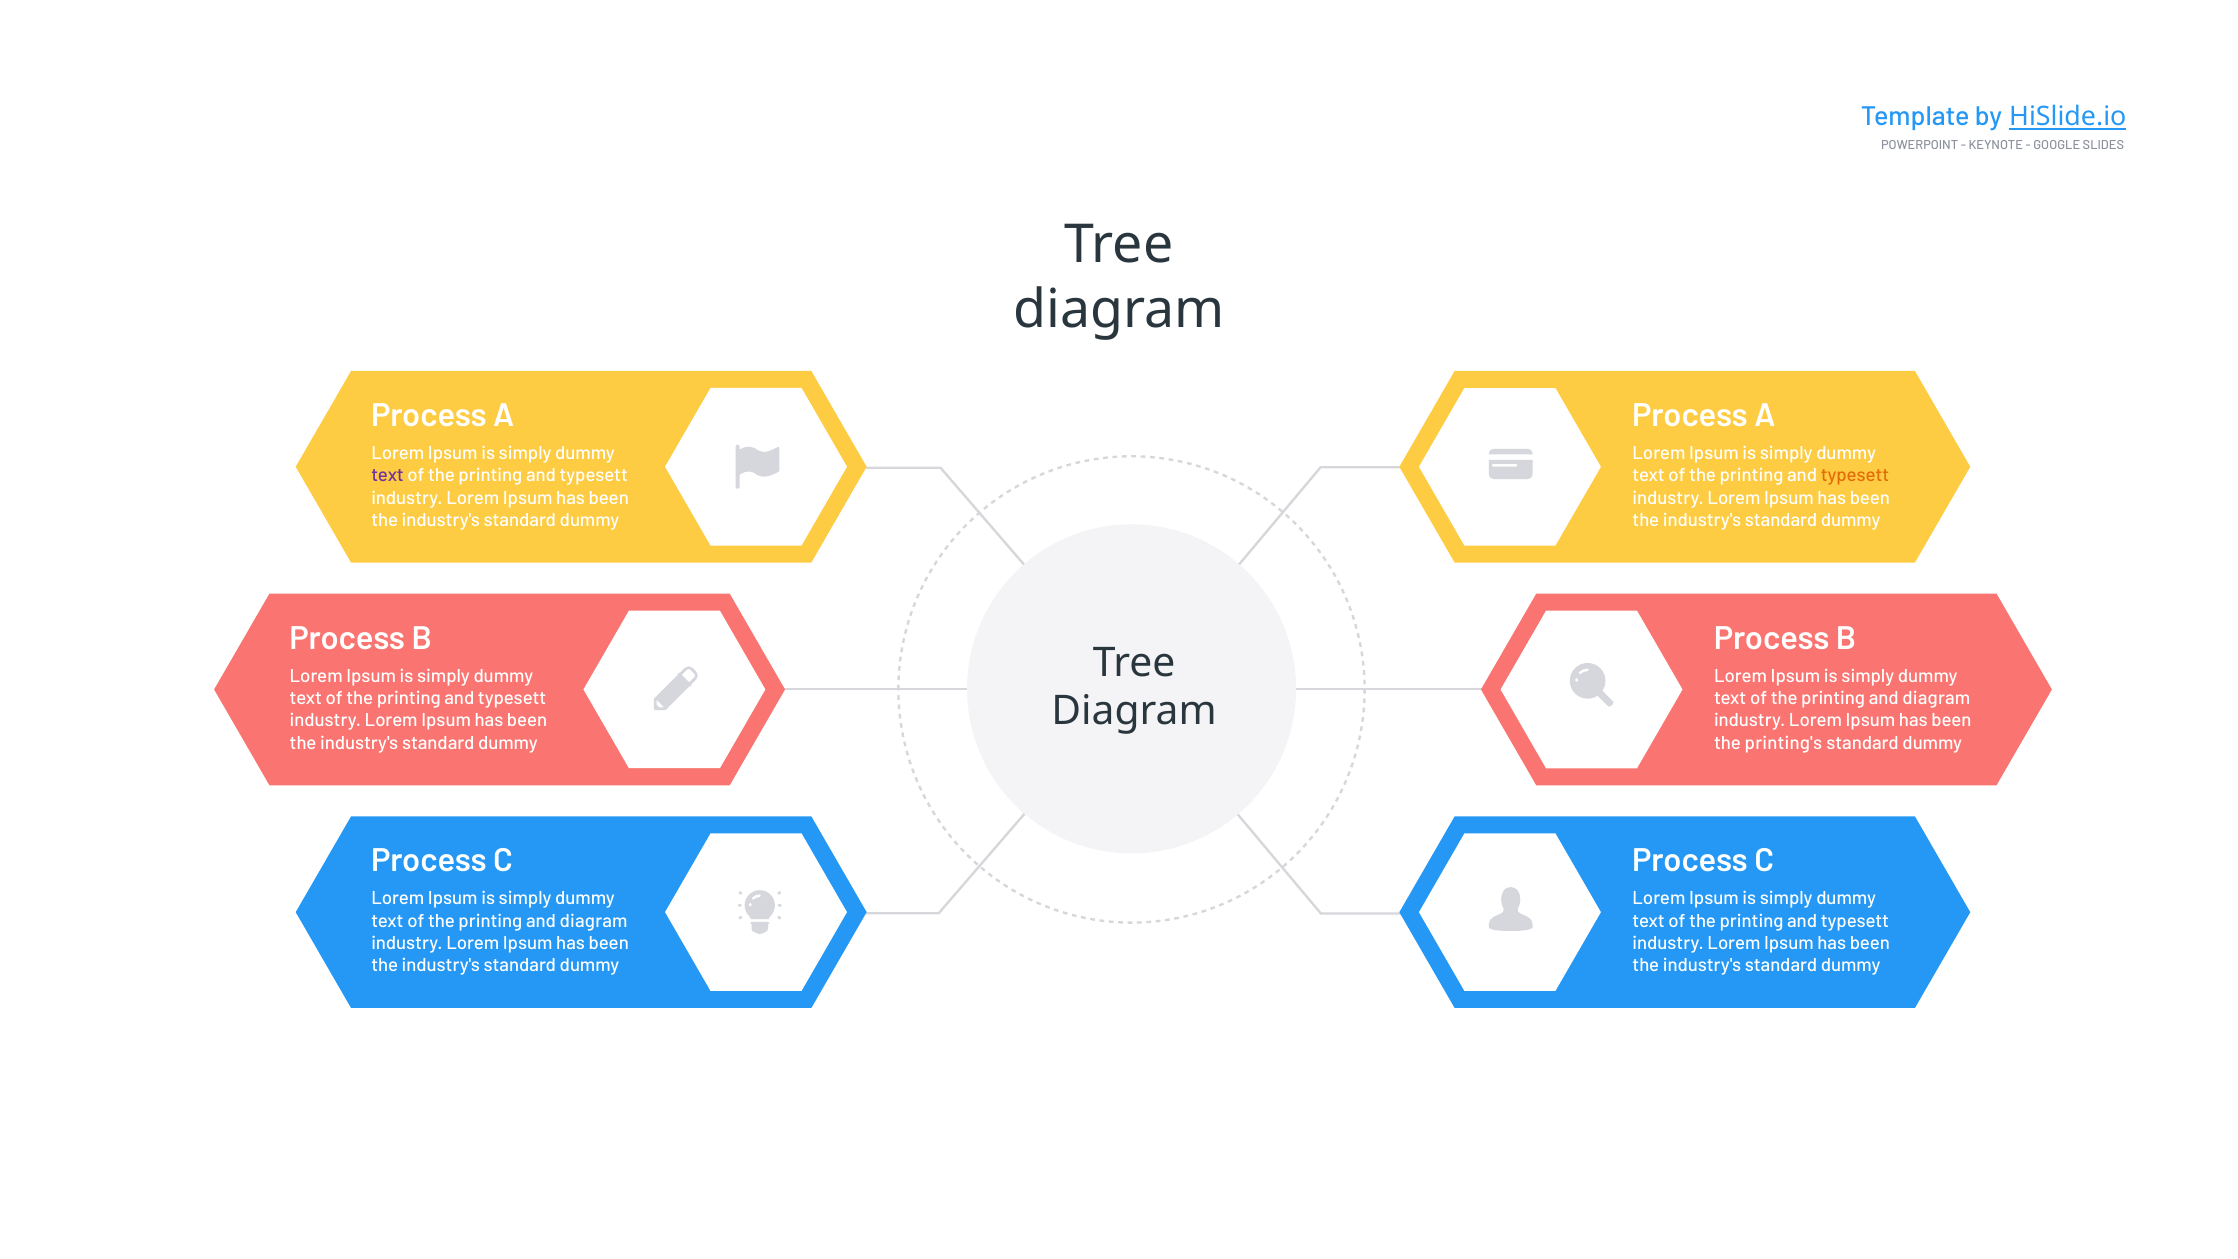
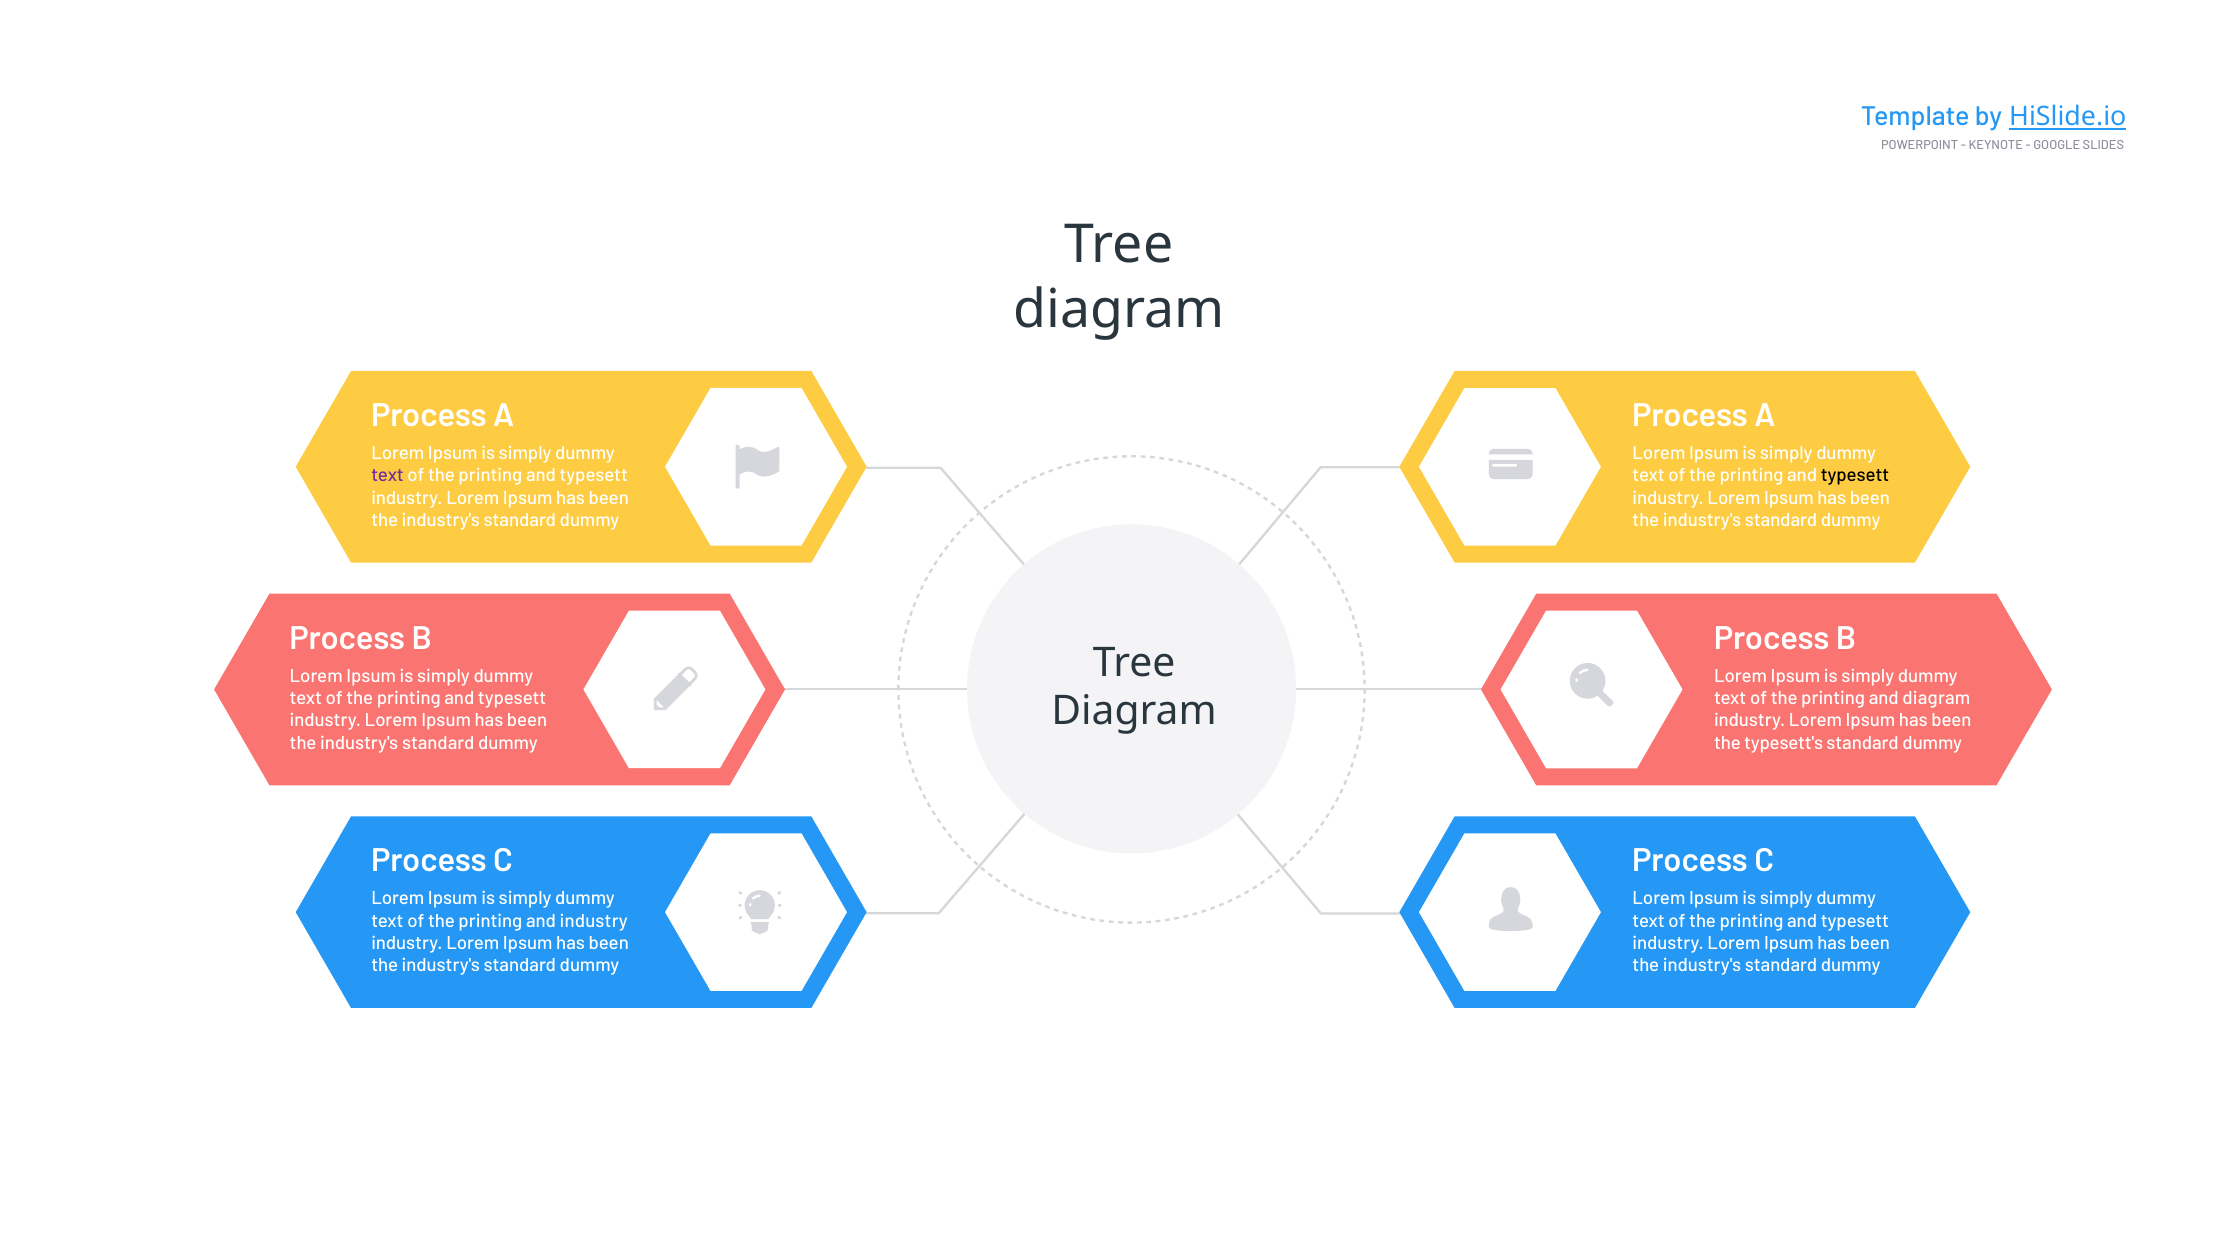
typesett colour: orange -> black (1855, 475)
printing's: printing's -> typesett's (1784, 743)
diagram: diagram -> industry (594, 921)
